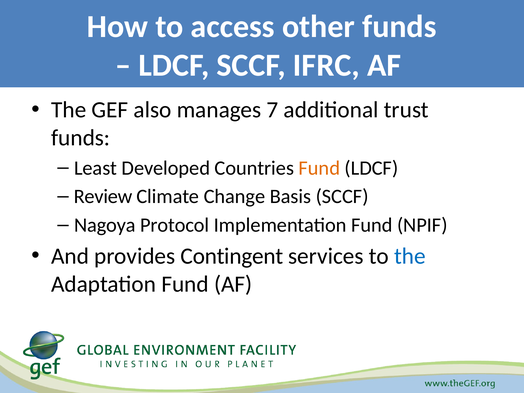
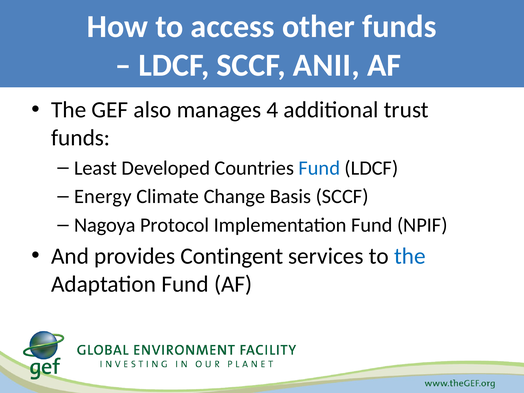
IFRC: IFRC -> ANII (326, 65)
7: 7 -> 4 (272, 110)
Fund colour: orange -> blue (319, 168)
Review: Review -> Energy (103, 197)
